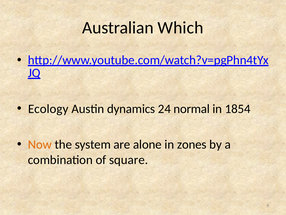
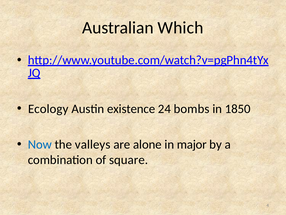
dynamics: dynamics -> existence (131, 109)
normal: normal -> bombs (192, 109)
1854: 1854 -> 1850 (238, 109)
Now colour: orange -> blue (40, 144)
system: system -> valleys (93, 144)
zones: zones -> major (192, 144)
